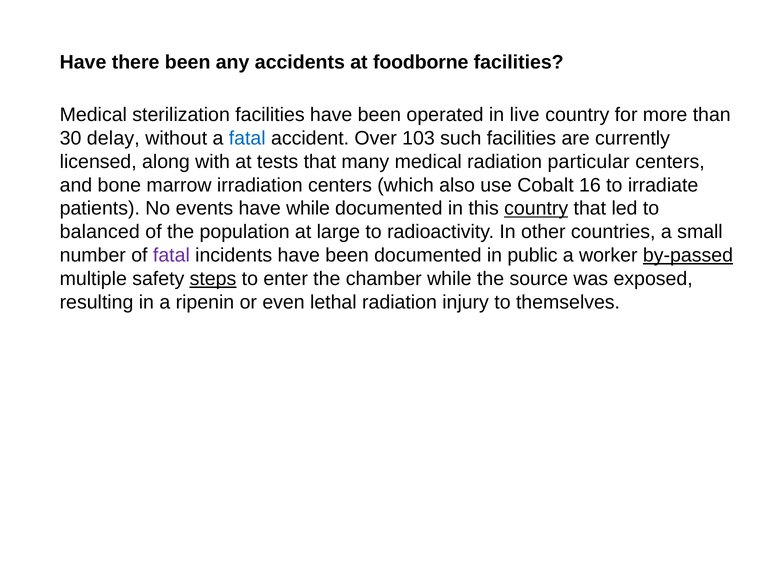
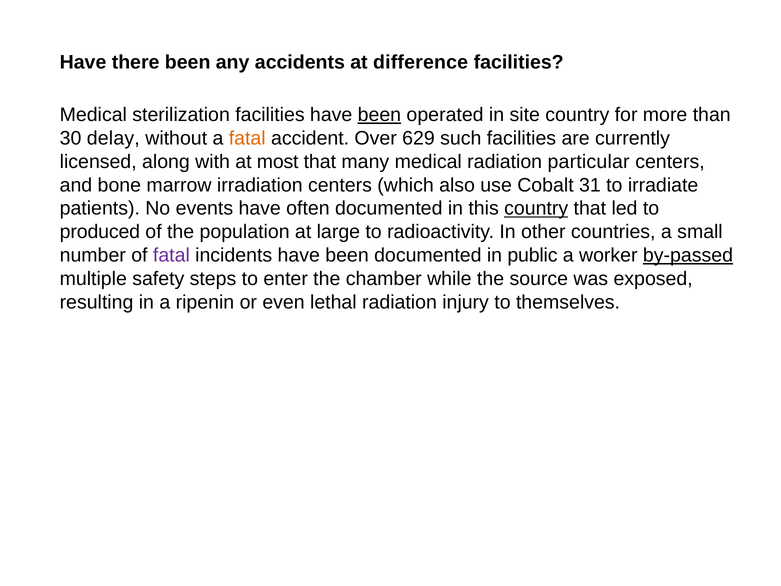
foodborne: foodborne -> difference (421, 62)
been underline: none -> present (379, 115)
live: live -> site (525, 115)
fatal colour: blue -> orange (247, 138)
103: 103 -> 629 (418, 138)
tests: tests -> most (278, 162)
16: 16 -> 31 (590, 185)
have while: while -> often (308, 208)
balanced: balanced -> produced (100, 232)
steps underline: present -> none (213, 279)
